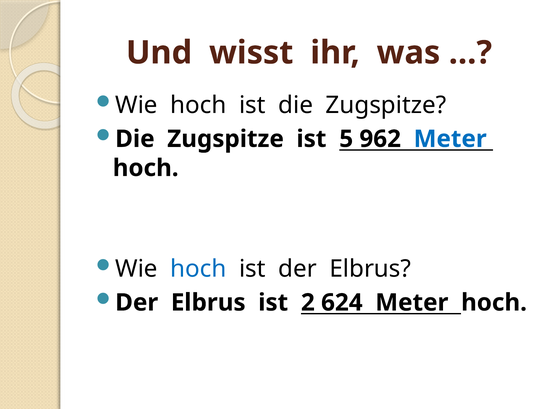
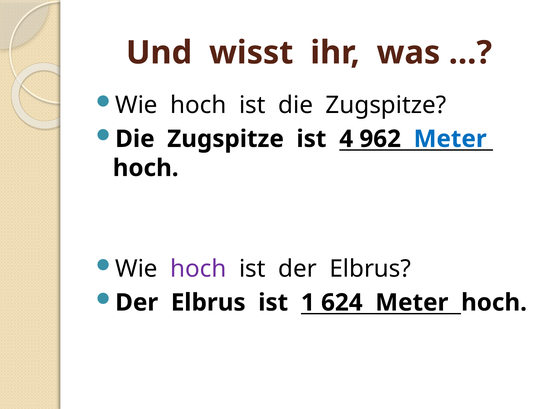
5: 5 -> 4 (346, 139)
hoch colour: blue -> purple (198, 269)
2: 2 -> 1 (308, 302)
